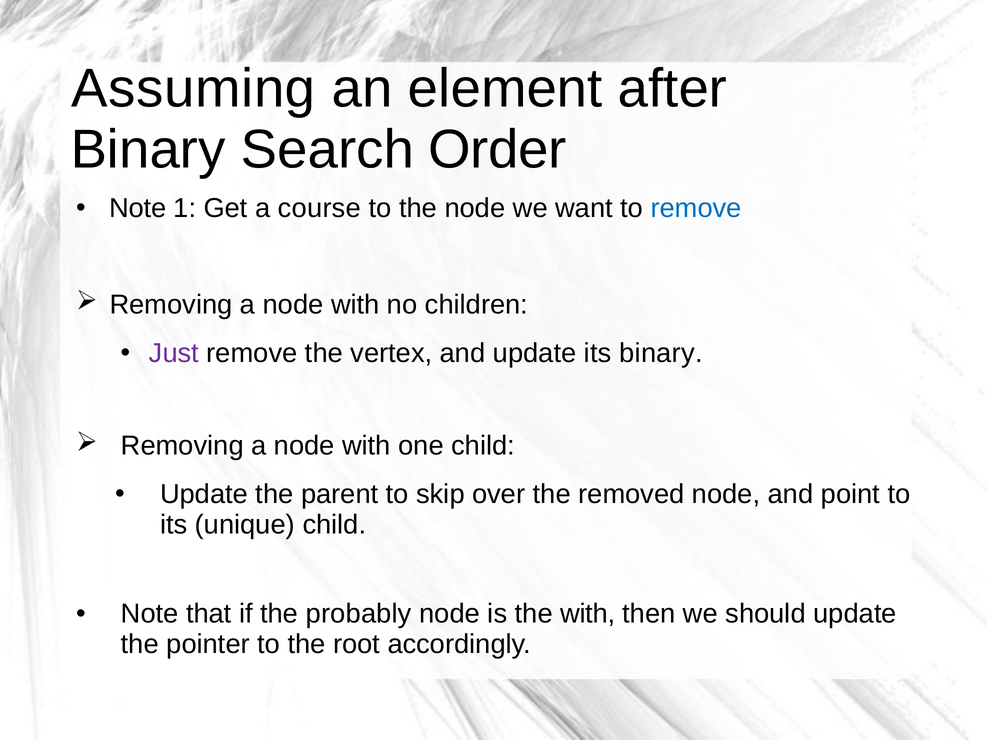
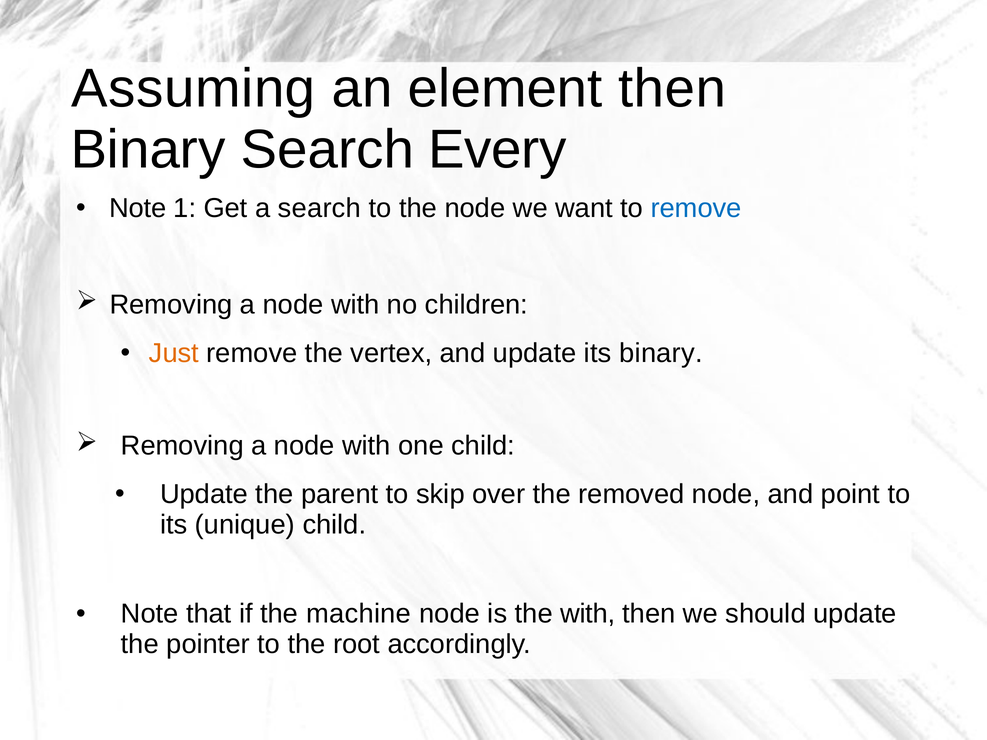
element after: after -> then (672, 89)
Order: Order -> Every (497, 150)
a course: course -> search (319, 208)
Just colour: purple -> orange (174, 353)
probably: probably -> machine (359, 614)
